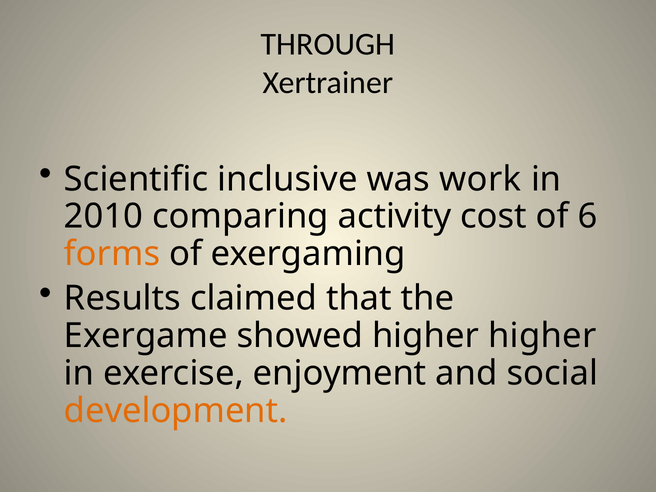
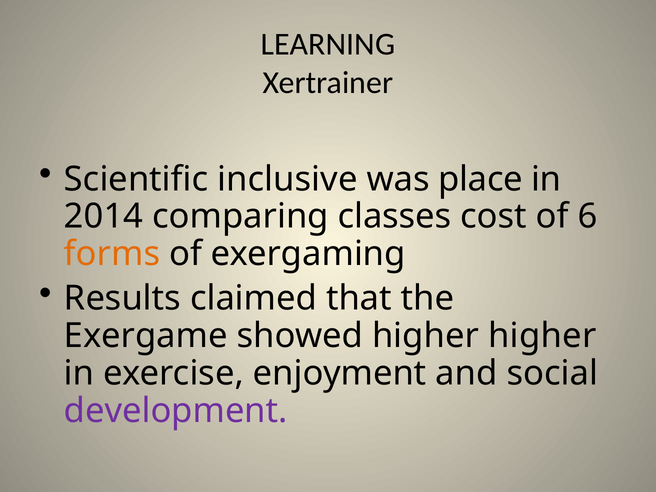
THROUGH: THROUGH -> LEARNING (328, 44)
work: work -> place (481, 179)
2010: 2010 -> 2014 (104, 217)
activity: activity -> classes (395, 217)
development colour: orange -> purple (176, 411)
